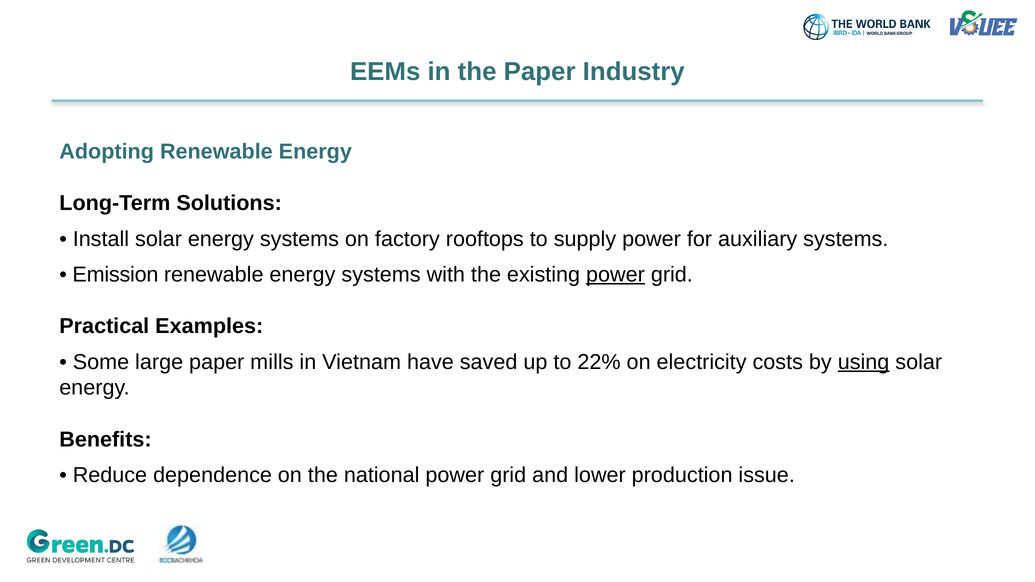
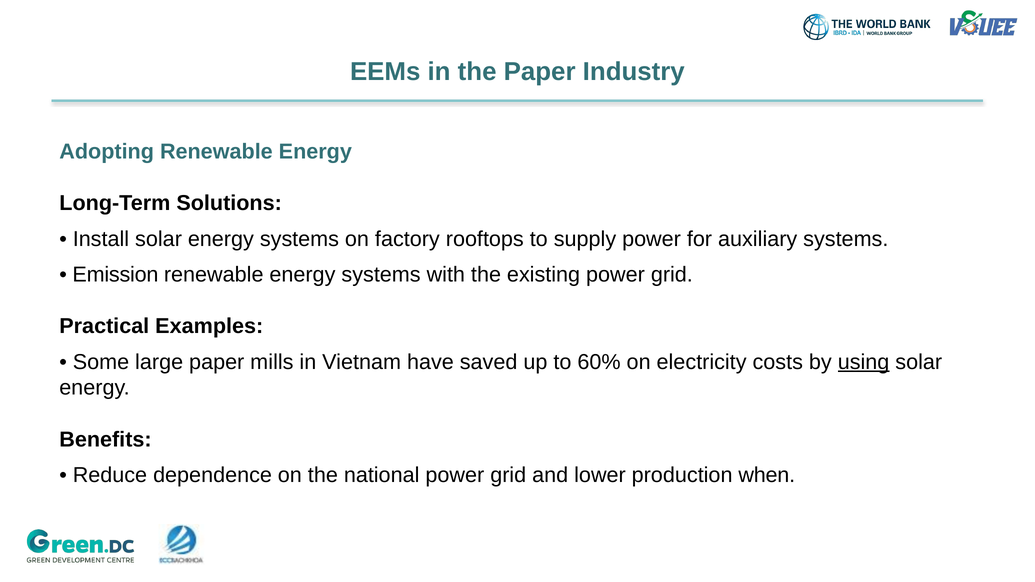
power underline: present -> none (615, 275)
22%: 22% -> 60% (599, 362)
issue: issue -> when (767, 475)
